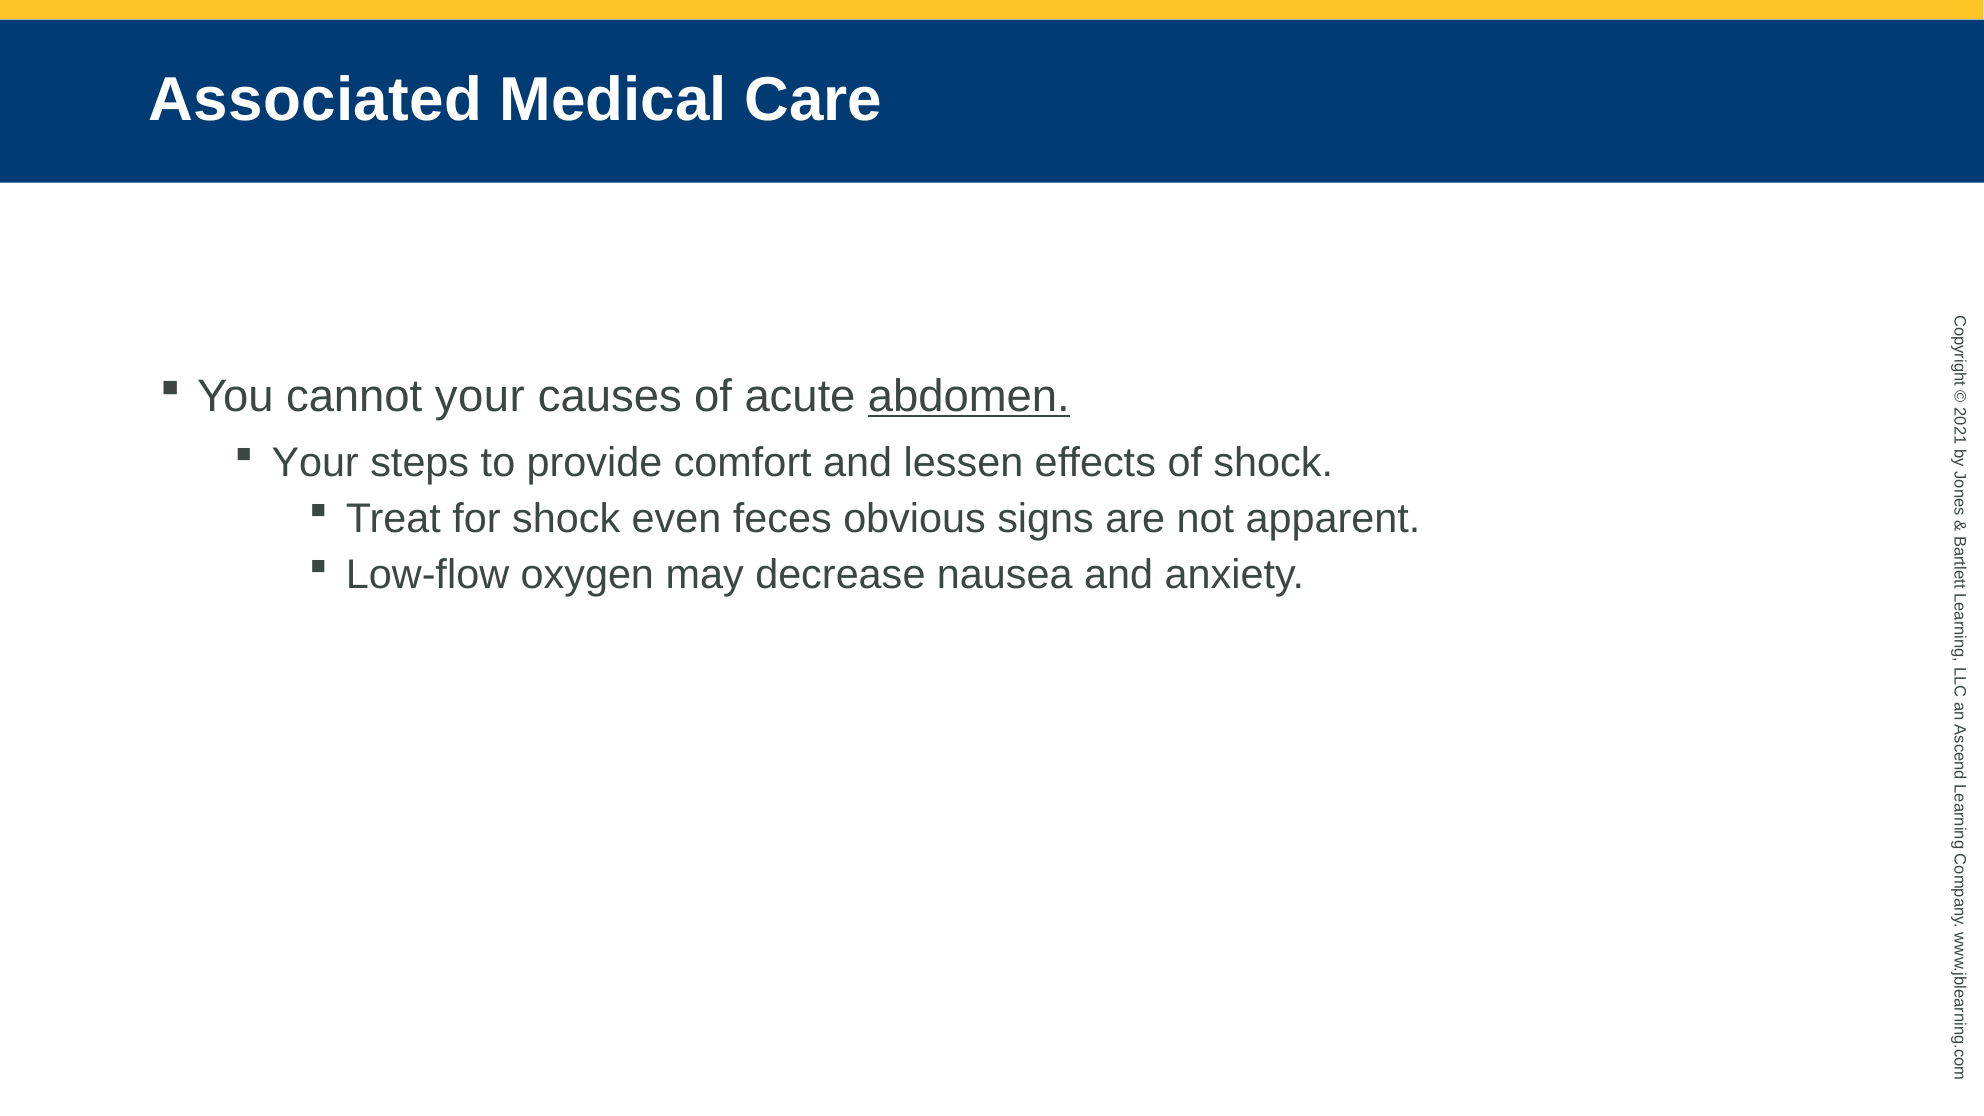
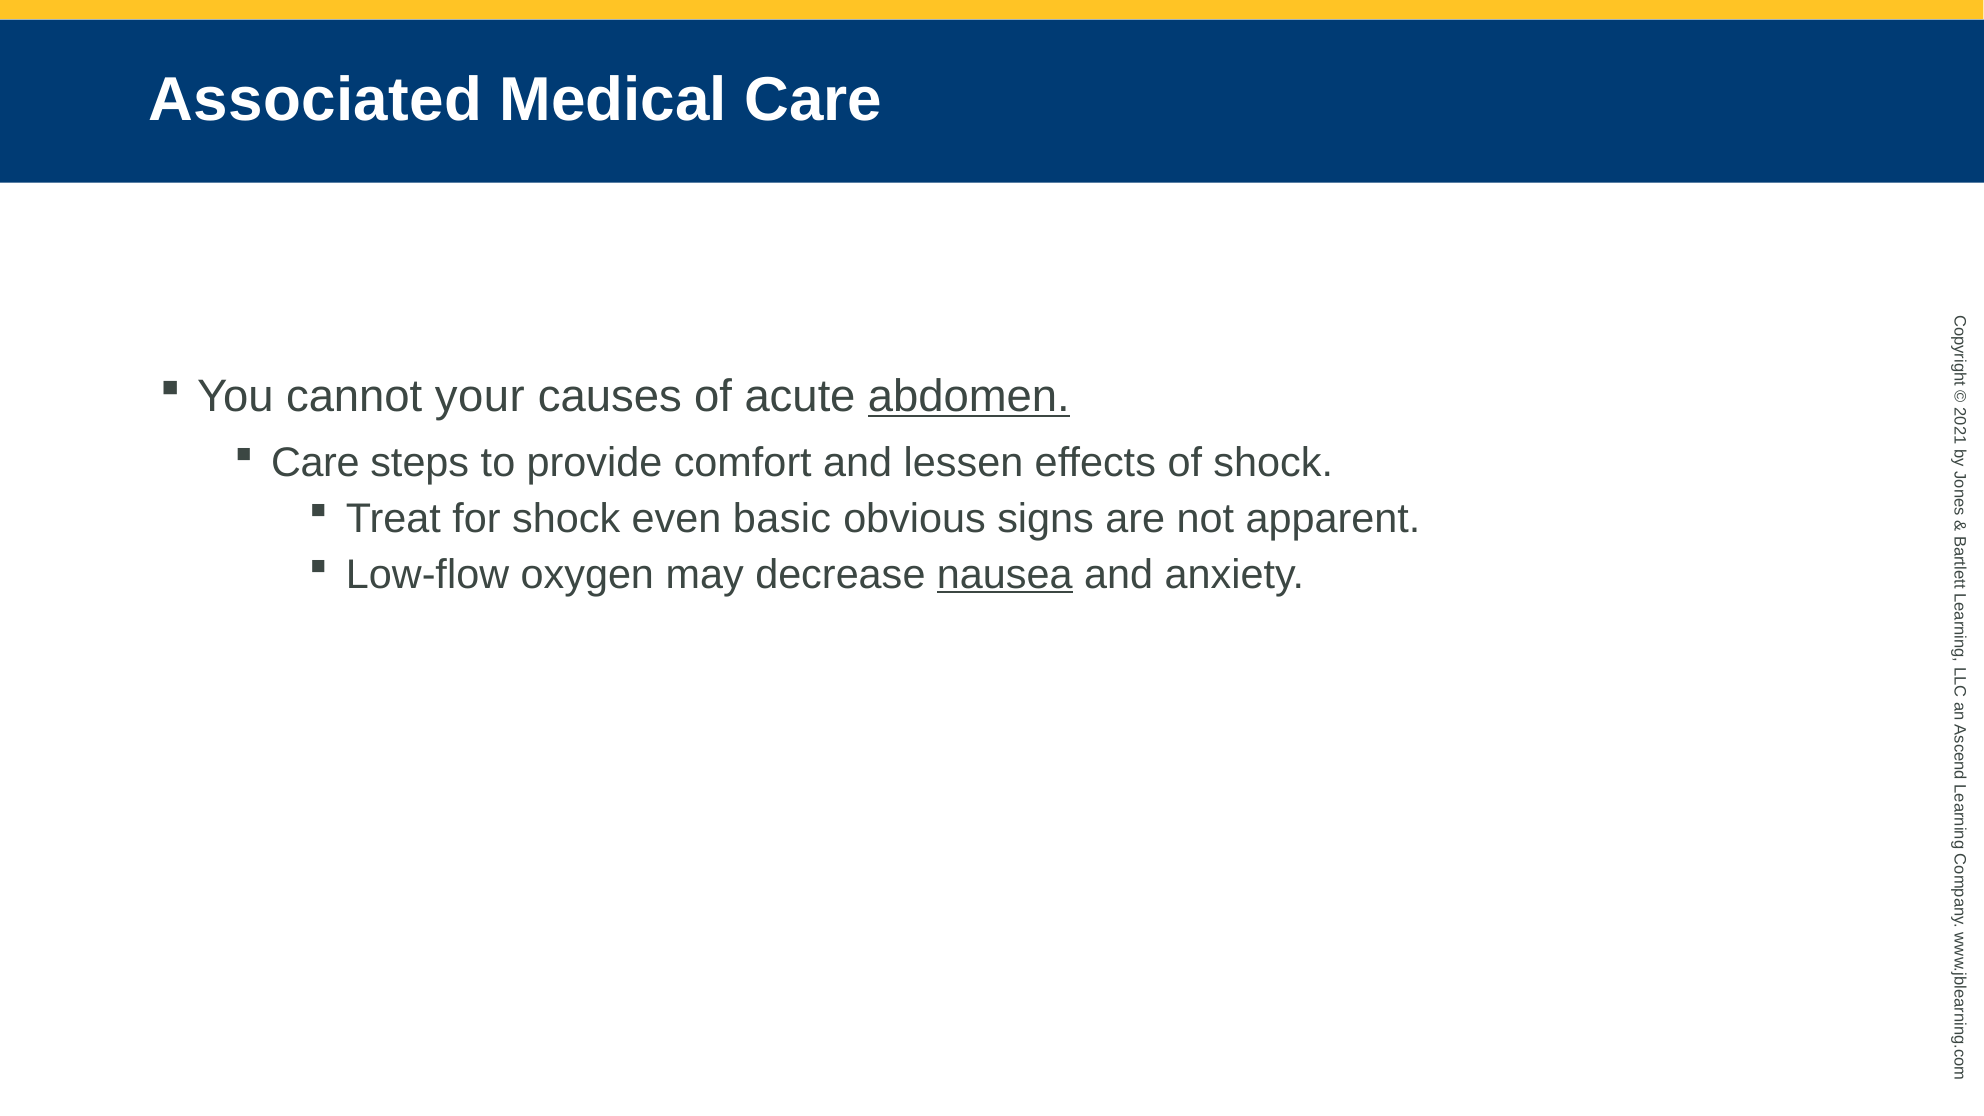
Your: Your -> Care (315, 463)
feces: feces -> basic (782, 519)
nausea underline: none -> present (1005, 574)
